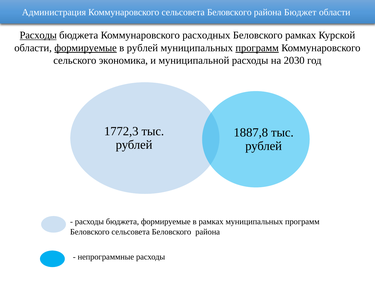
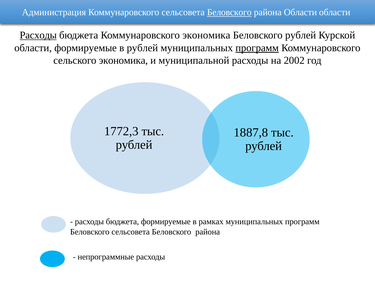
Беловского underline: none -> present (229, 12)
района Бюджет: Бюджет -> Области (300, 12)
Коммунаровского расходных: расходных -> экономика (206, 35)
Беловского рамках: рамках -> рублей (301, 35)
формируемые underline: present -> none (86, 48)
2030: 2030 -> 2002 (294, 60)
